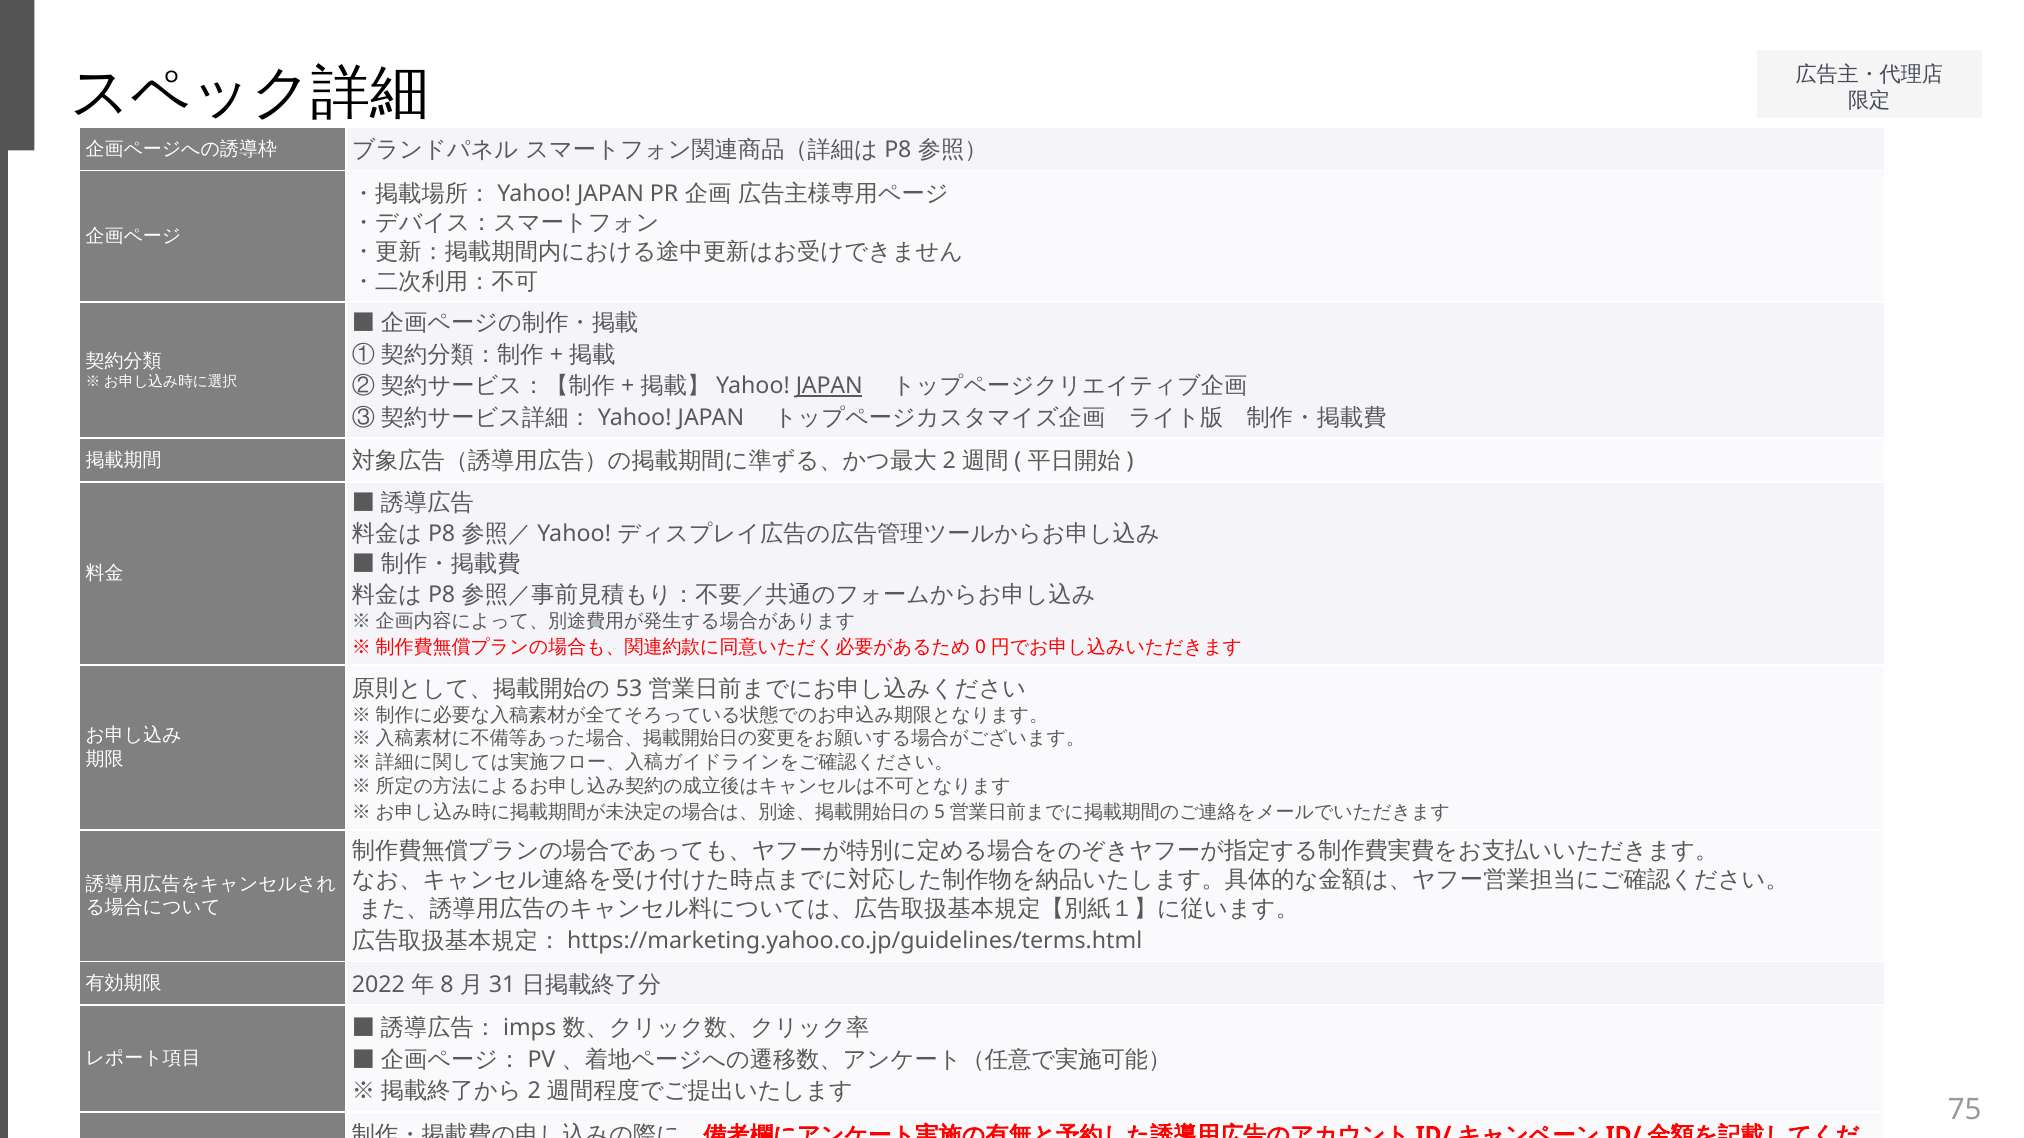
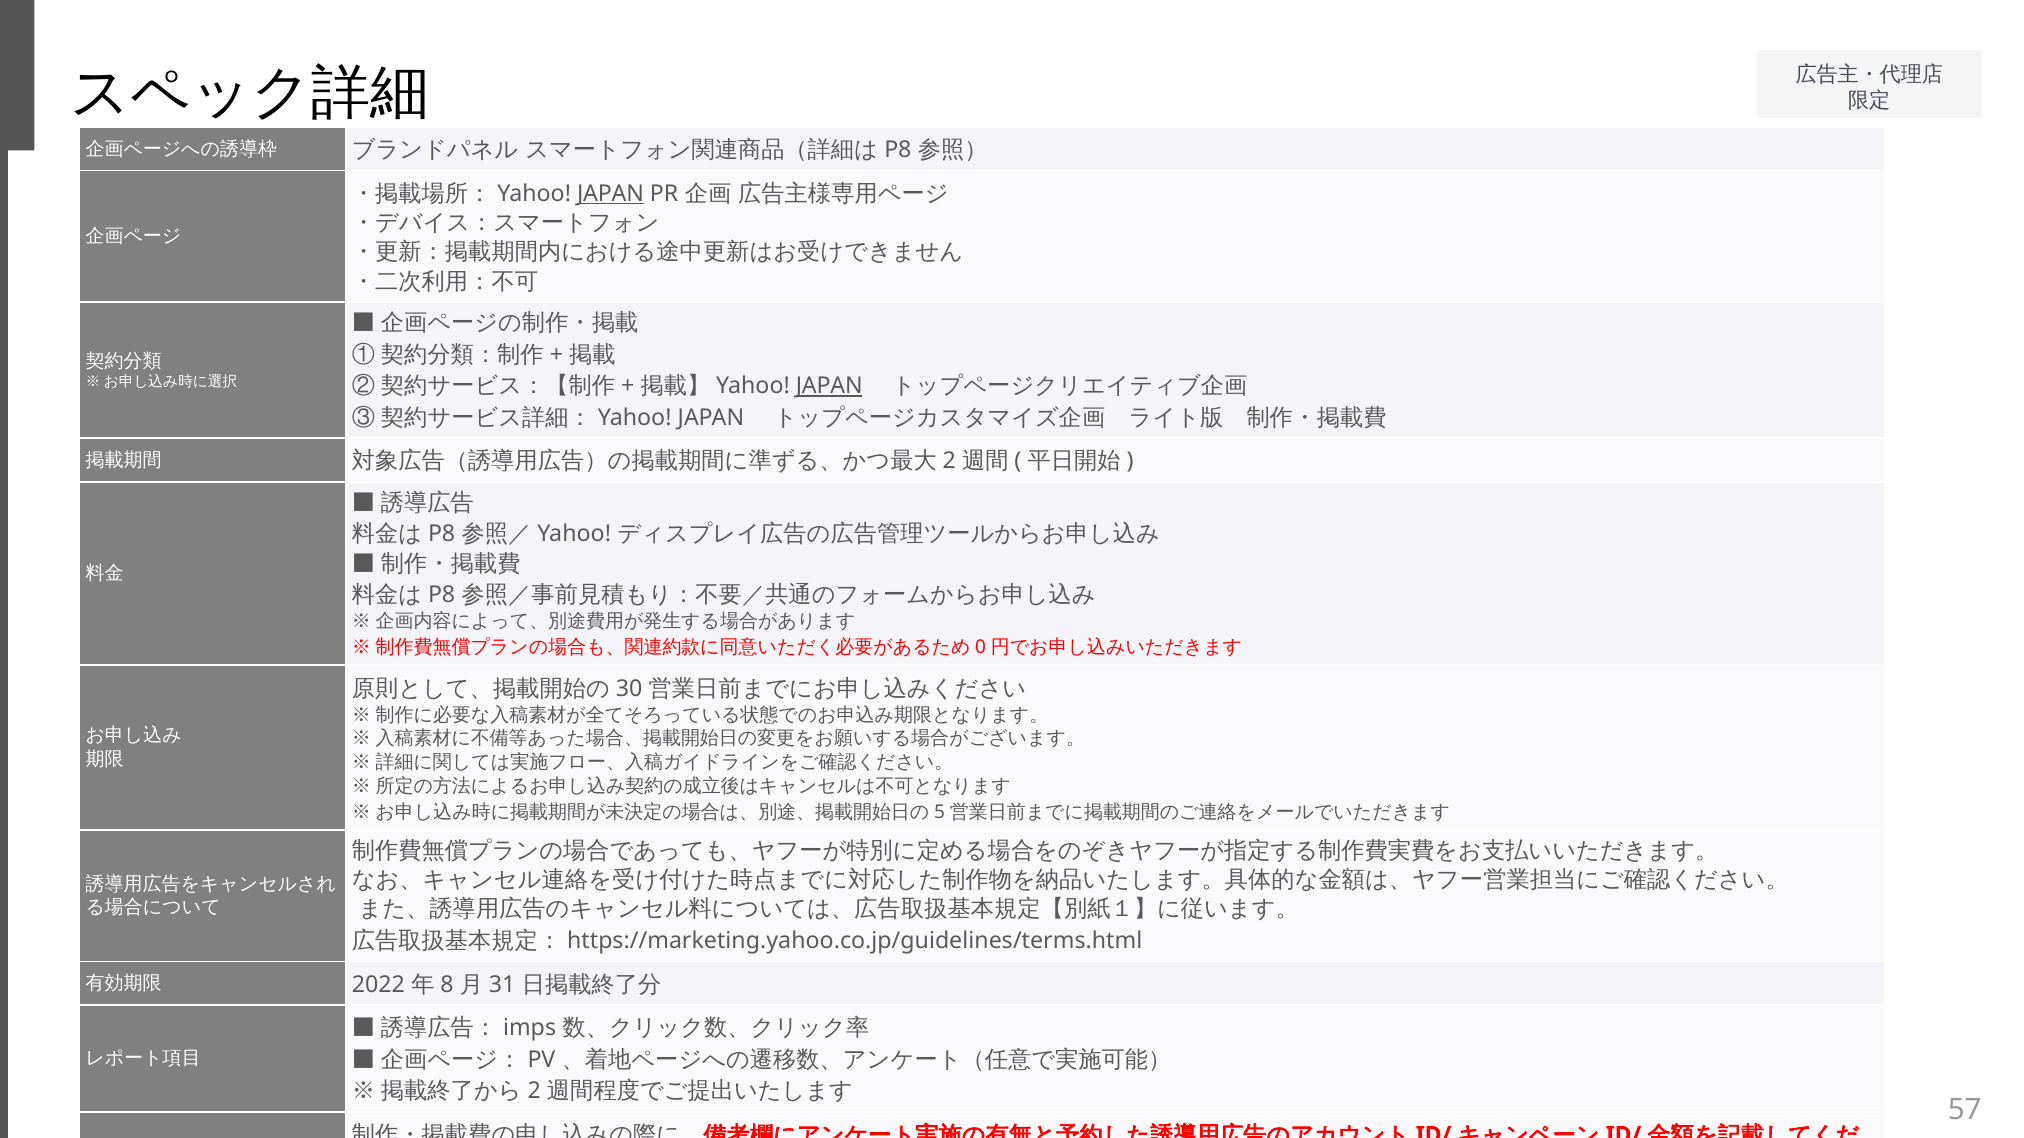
JAPAN underline: none -> present (610, 194)
53: 53 -> 30 (629, 689)
75: 75 -> 57 (1965, 1111)
